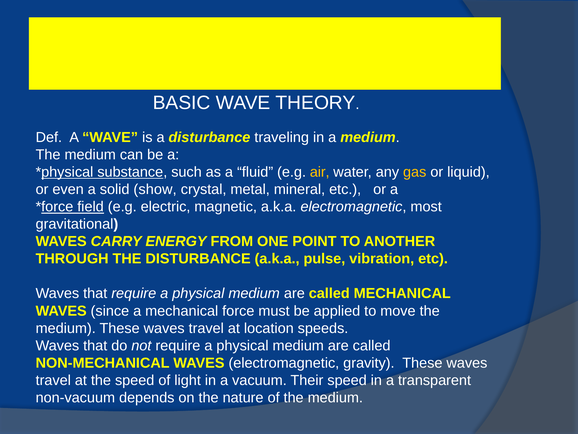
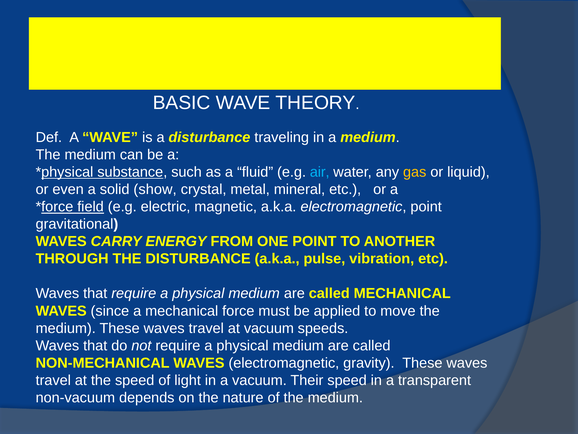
air colour: yellow -> light blue (320, 172)
electromagnetic most: most -> point (426, 207)
at location: location -> vacuum (269, 328)
